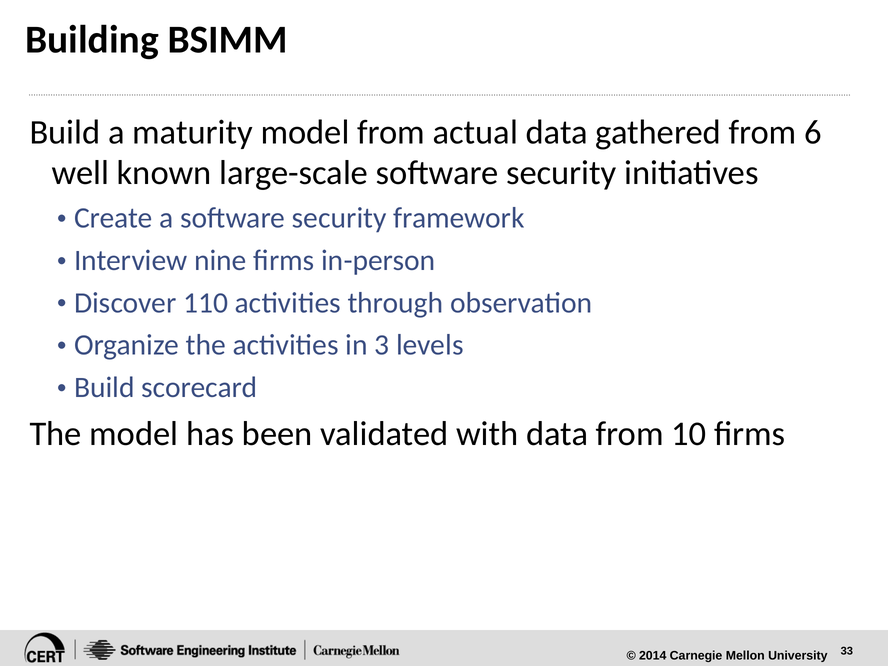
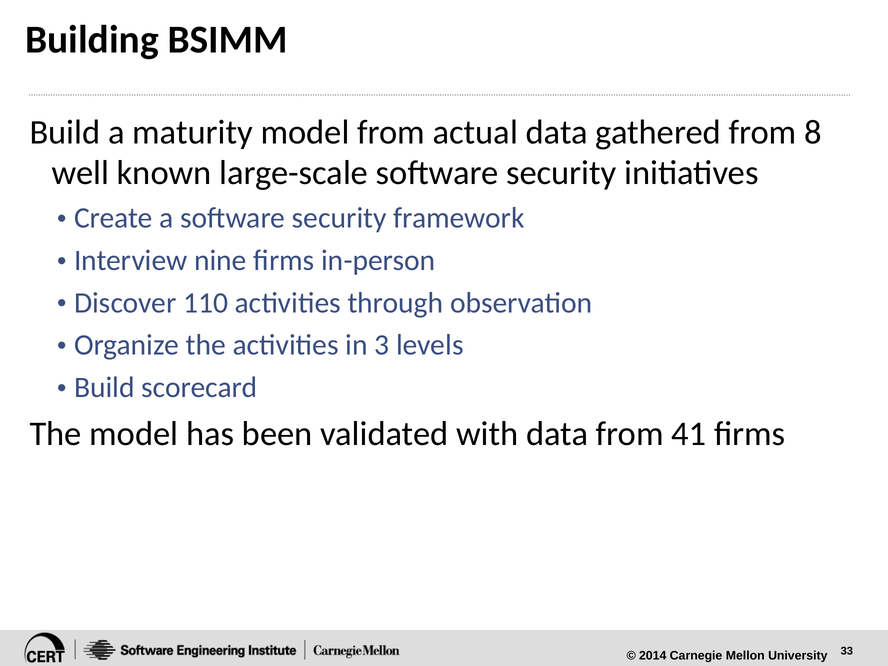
6: 6 -> 8 (813, 132)
10: 10 -> 41 (689, 434)
